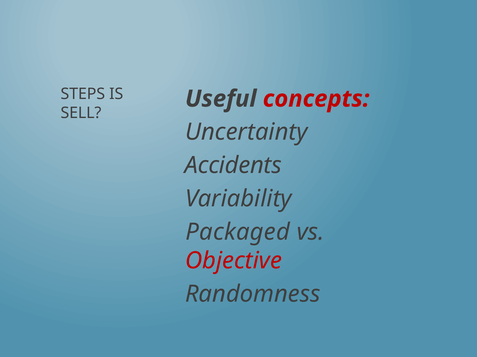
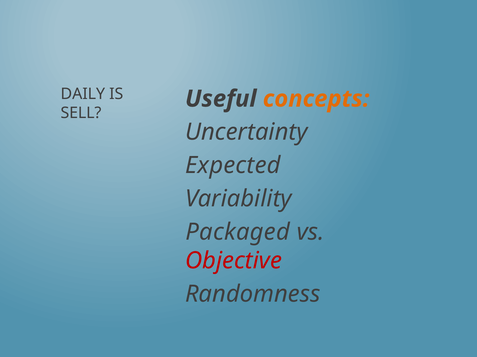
STEPS: STEPS -> DAILY (83, 94)
concepts colour: red -> orange (316, 99)
Accidents: Accidents -> Expected (233, 166)
